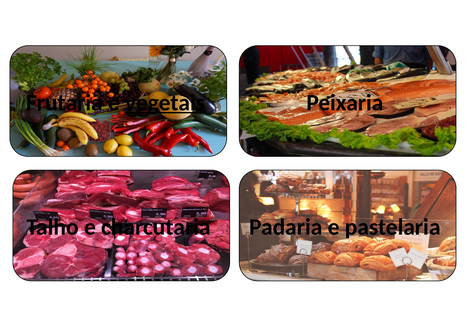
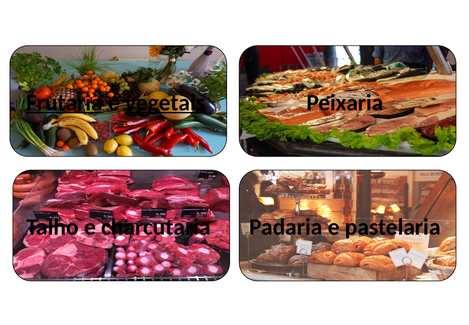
Frutaria underline: none -> present (64, 103)
